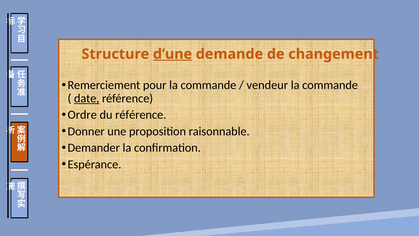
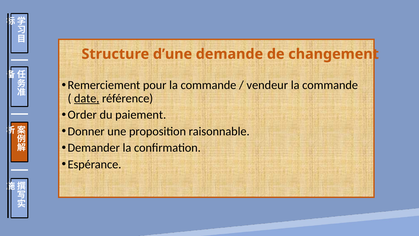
d’une underline: present -> none (173, 54)
Ordre: Ordre -> Order (82, 115)
du référence: référence -> paiement (141, 115)
